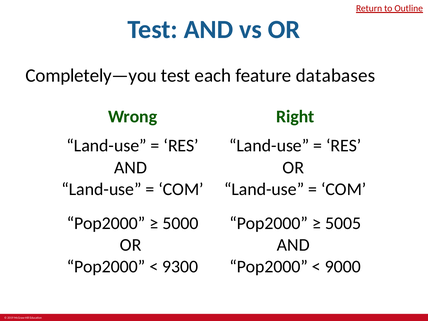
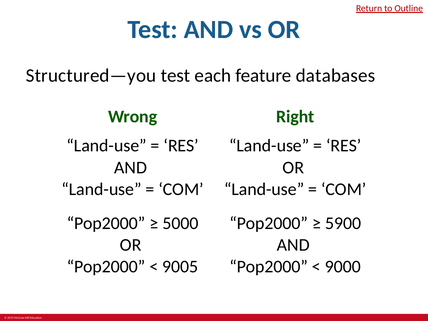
Completely—you: Completely—you -> Structured—you (91, 75)
5005: 5005 -> 5900 (343, 223)
9300: 9300 -> 9005 (180, 267)
